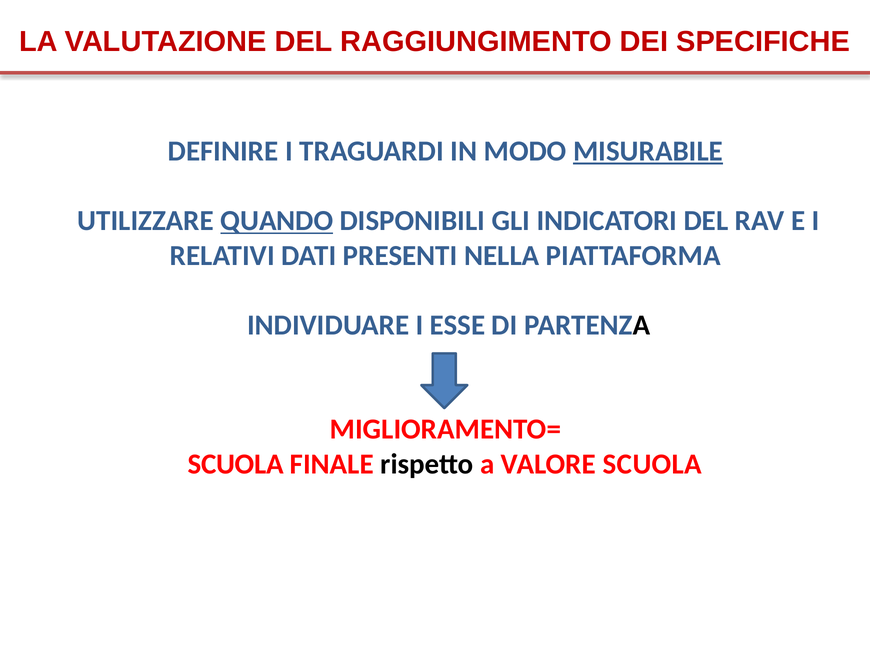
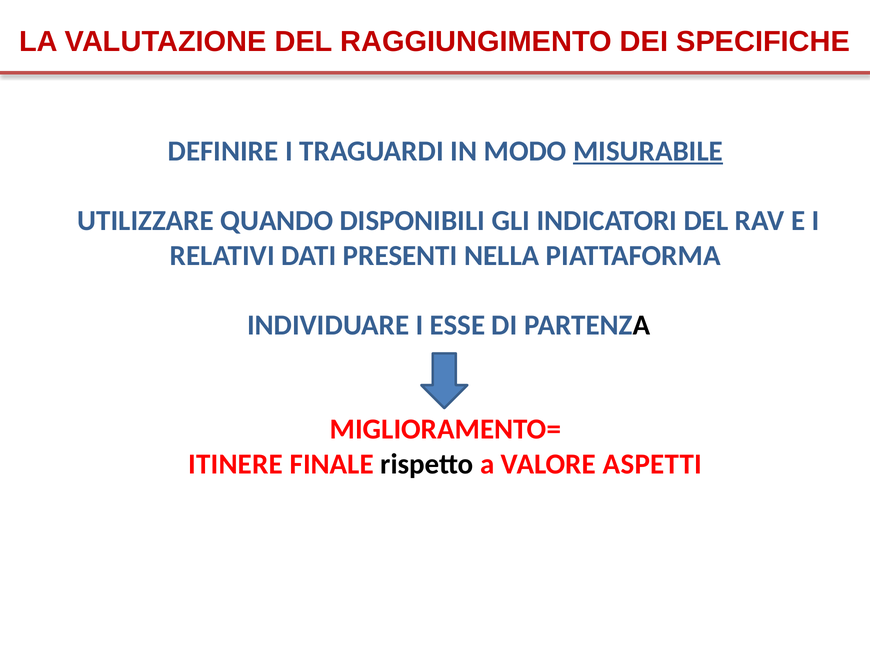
QUANDO underline: present -> none (277, 221)
SCUOLA: SCUOLA -> ITINERE (236, 464)
VALORE SCUOLA: SCUOLA -> ASPETTI (652, 464)
